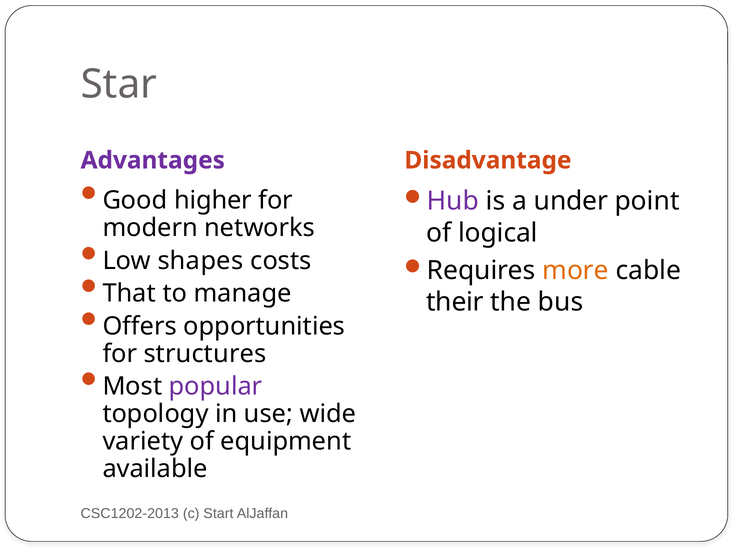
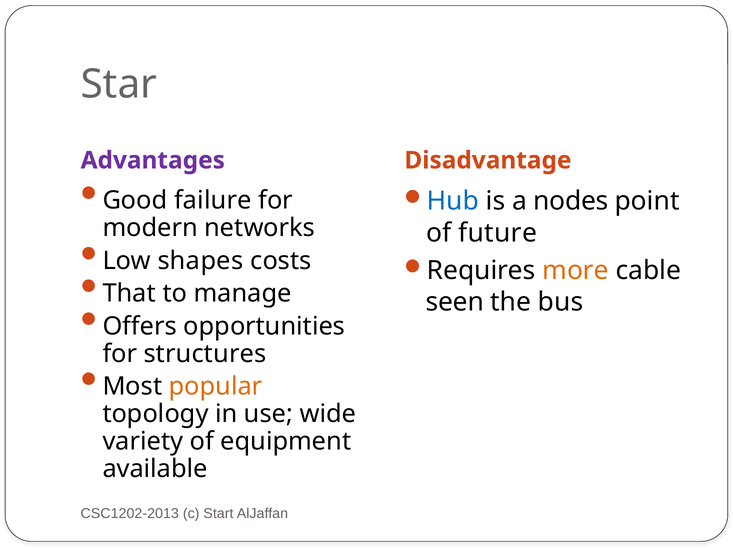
higher: higher -> failure (213, 201)
Hub colour: purple -> blue (453, 202)
under: under -> nodes (571, 202)
logical: logical -> future (498, 233)
their: their -> seen (455, 303)
popular colour: purple -> orange (216, 387)
